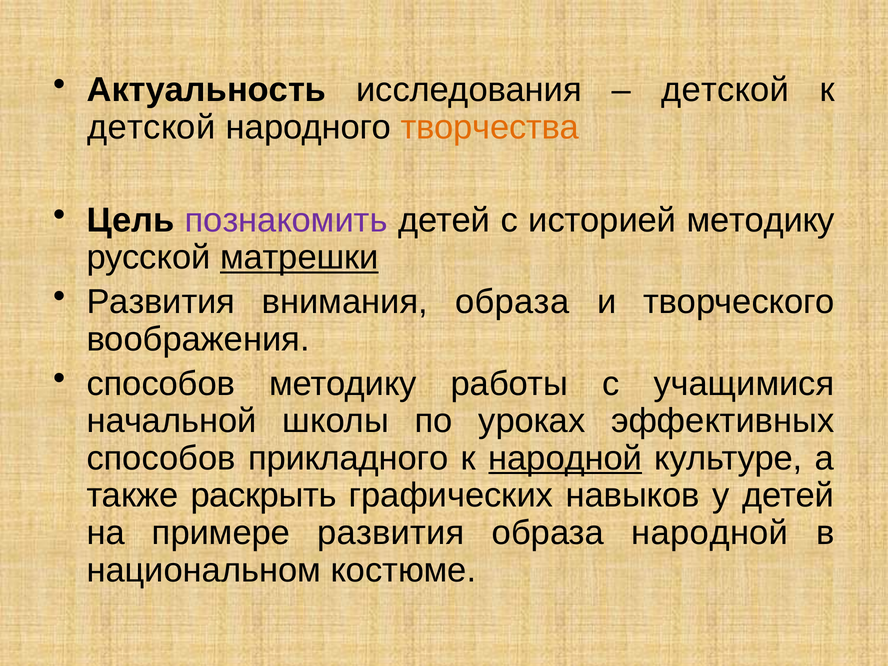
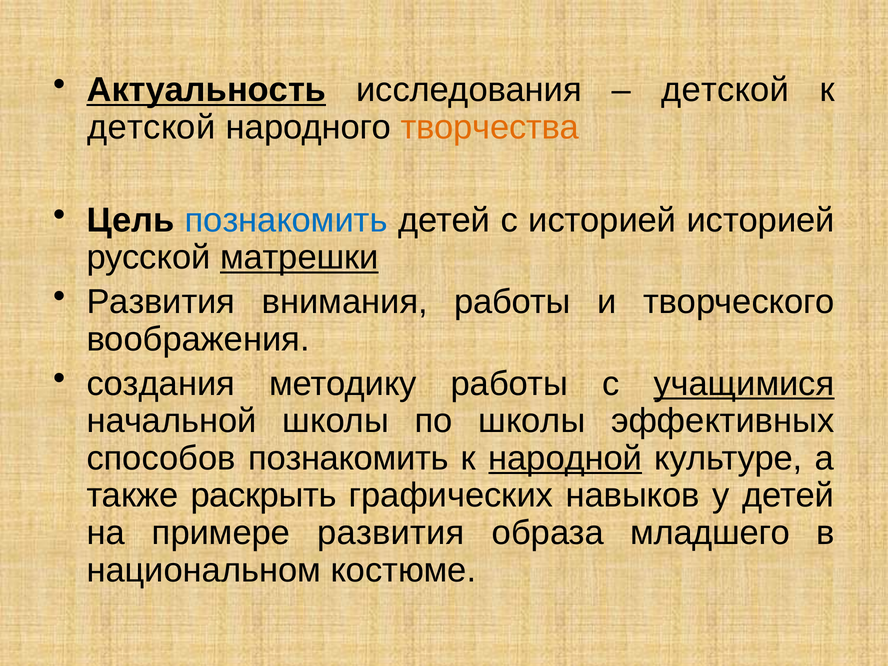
Актуальность underline: none -> present (206, 90)
познакомить colour: purple -> blue (286, 220)
историей методику: методику -> историей (761, 220)
внимания образа: образа -> работы (513, 302)
способов: способов -> создания (161, 384)
учащимися underline: none -> present (744, 384)
по уроках: уроках -> школы (532, 421)
способов прикладного: прикладного -> познакомить (348, 458)
образа народной: народной -> младшего (710, 533)
